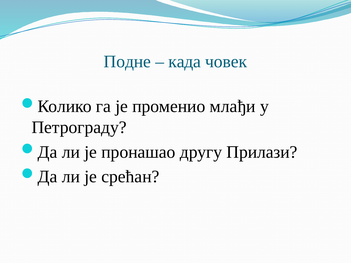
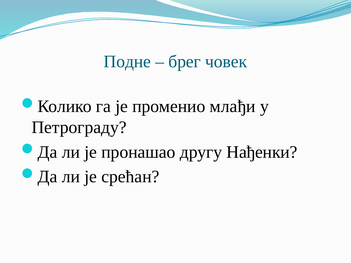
када: када -> брег (185, 62)
Прилази: Прилази -> Нађенки (262, 152)
